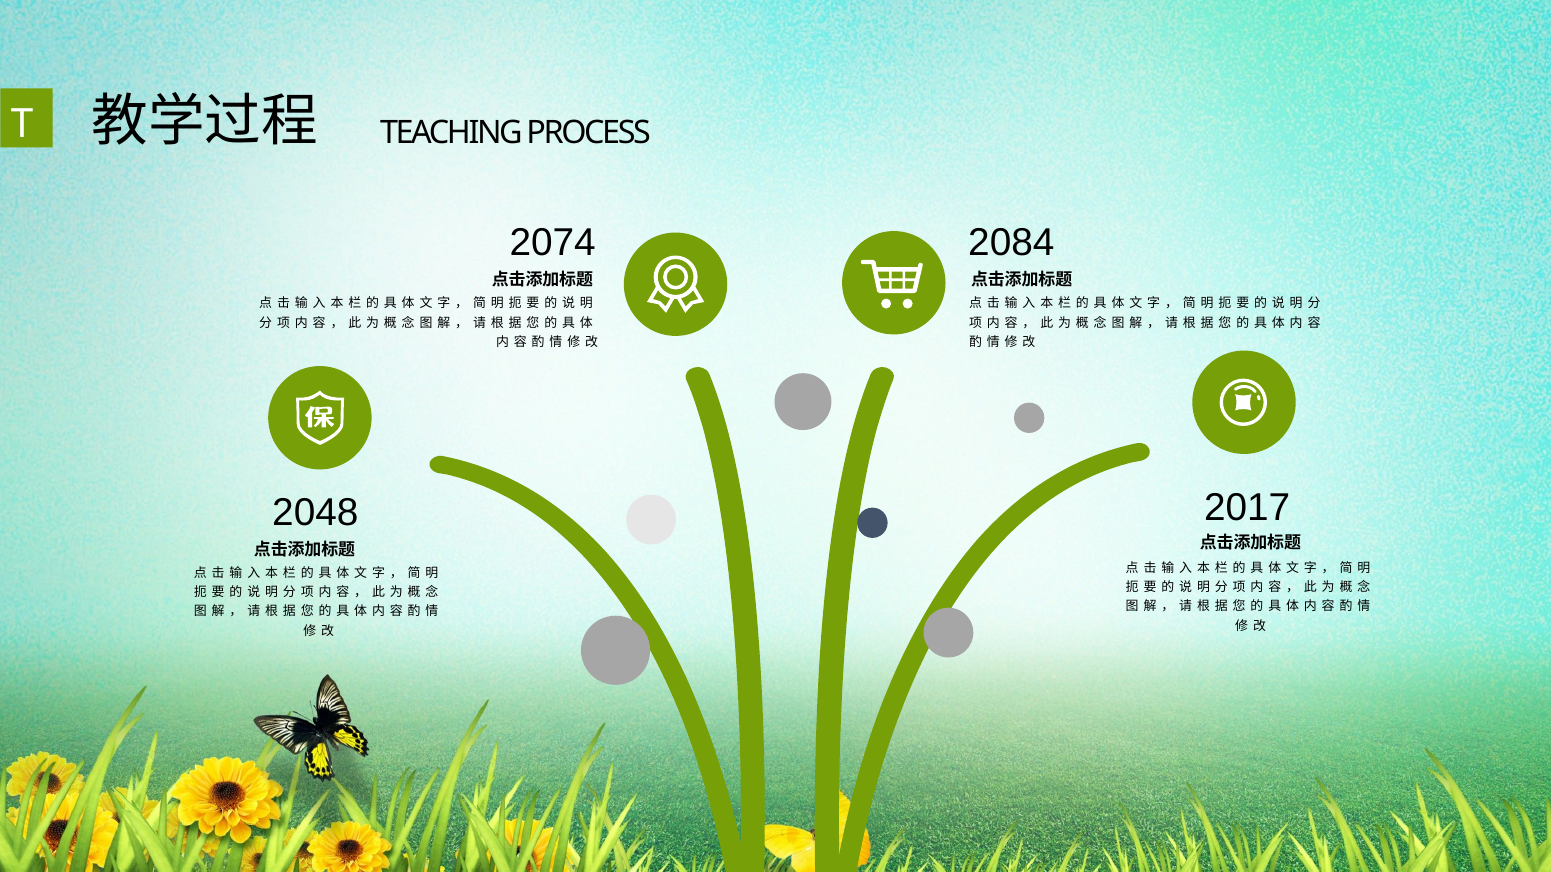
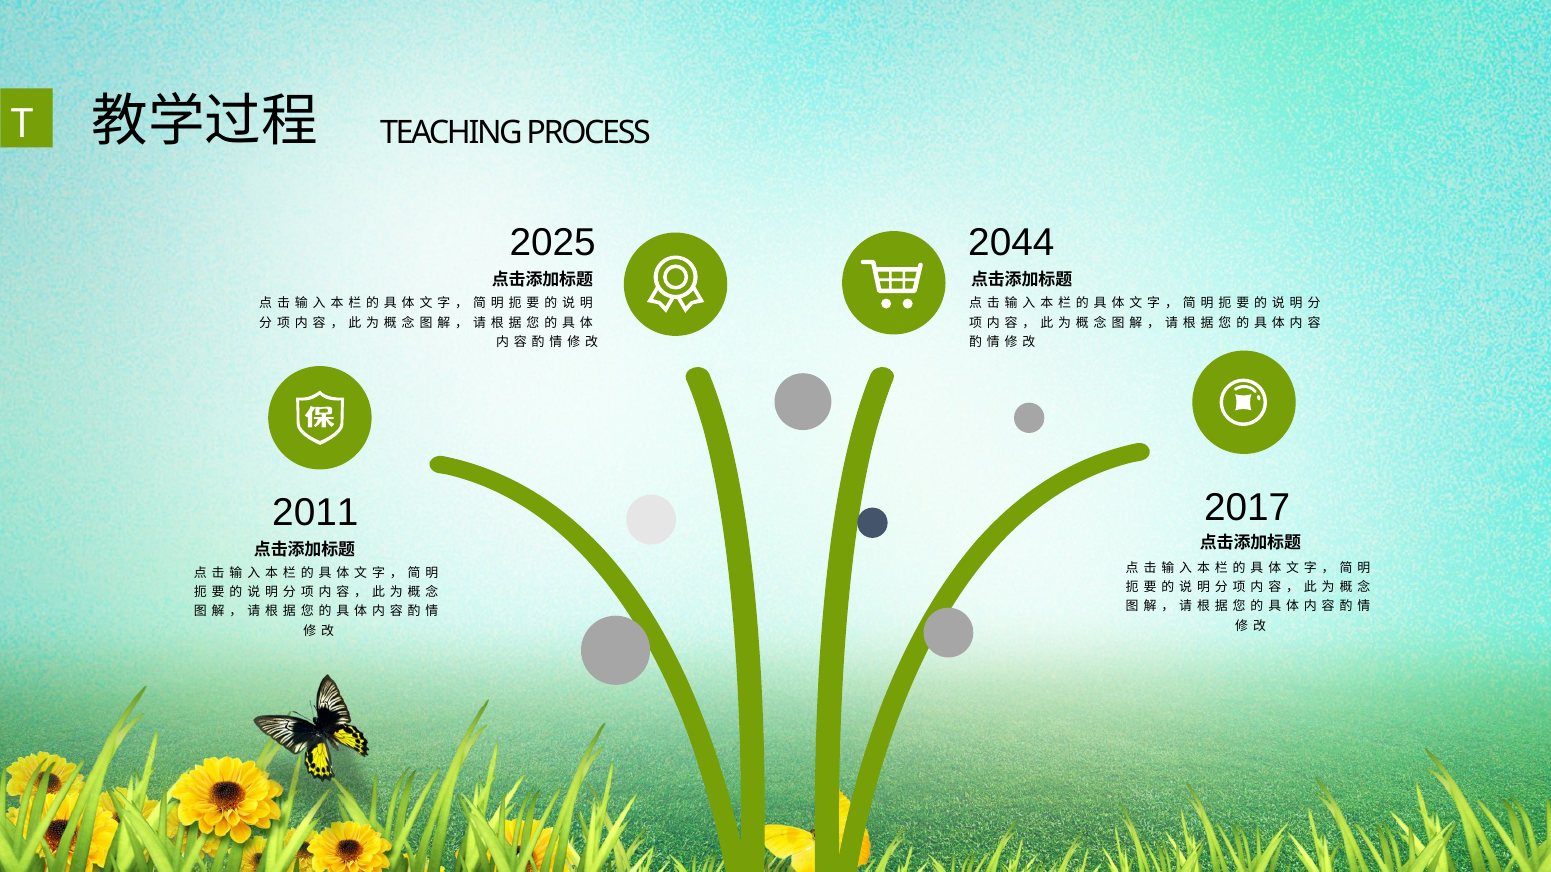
2074: 2074 -> 2025 (553, 243)
2084: 2084 -> 2044 (1011, 243)
2048: 2048 -> 2011 (315, 513)
